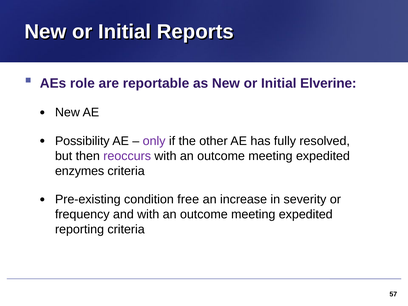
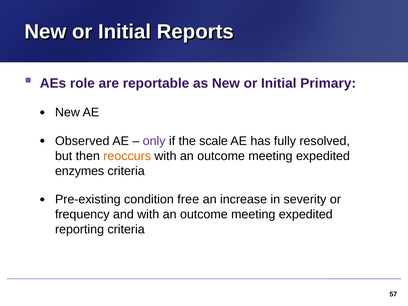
Elverine: Elverine -> Primary (328, 83)
Possibility: Possibility -> Observed (82, 141)
other: other -> scale (214, 141)
reoccurs colour: purple -> orange (127, 156)
